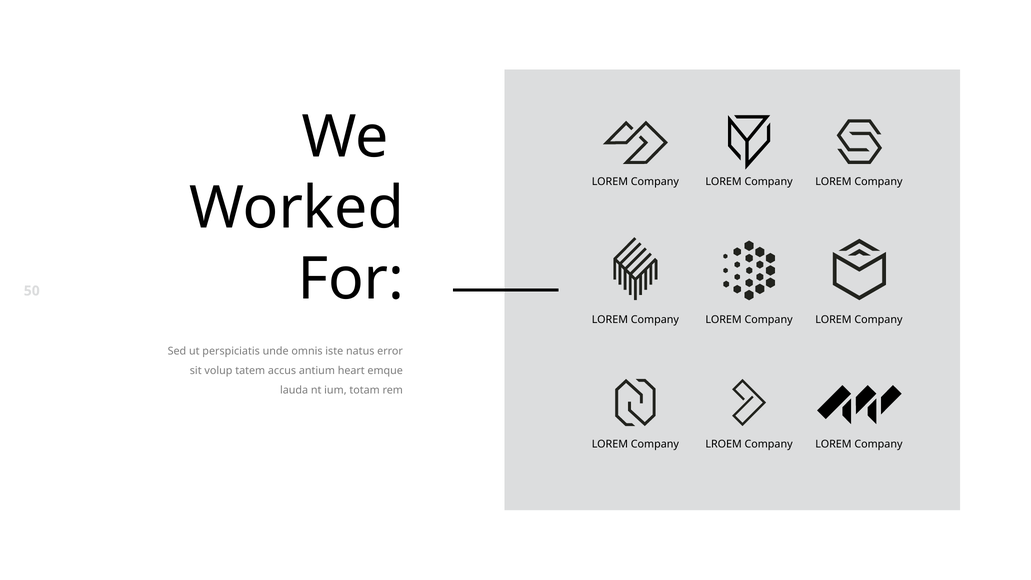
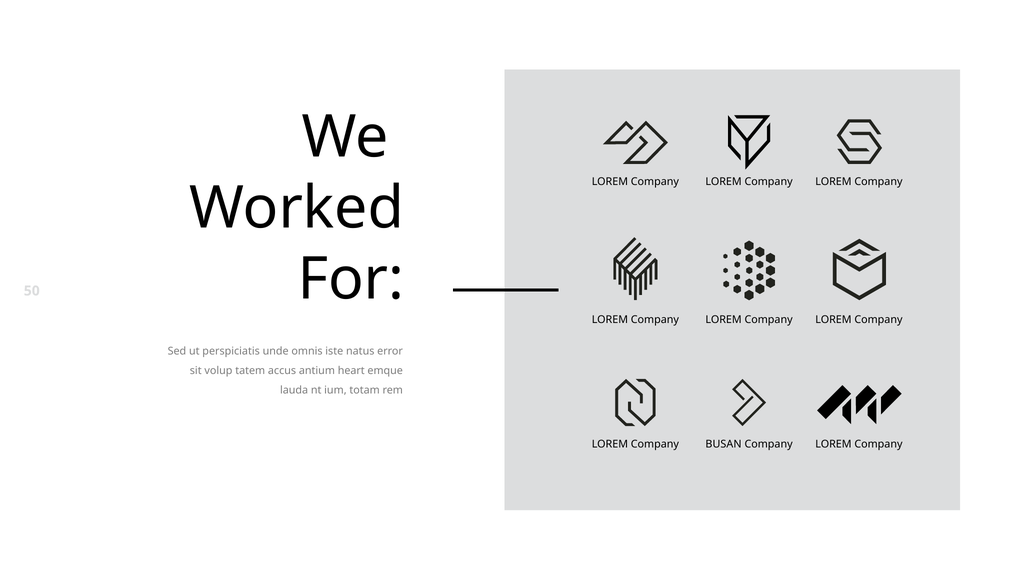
LROEM: LROEM -> BUSAN (724, 444)
